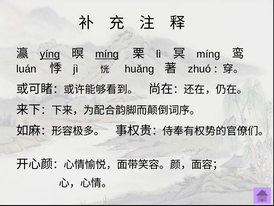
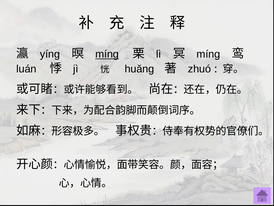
yíng underline: present -> none (50, 54)
